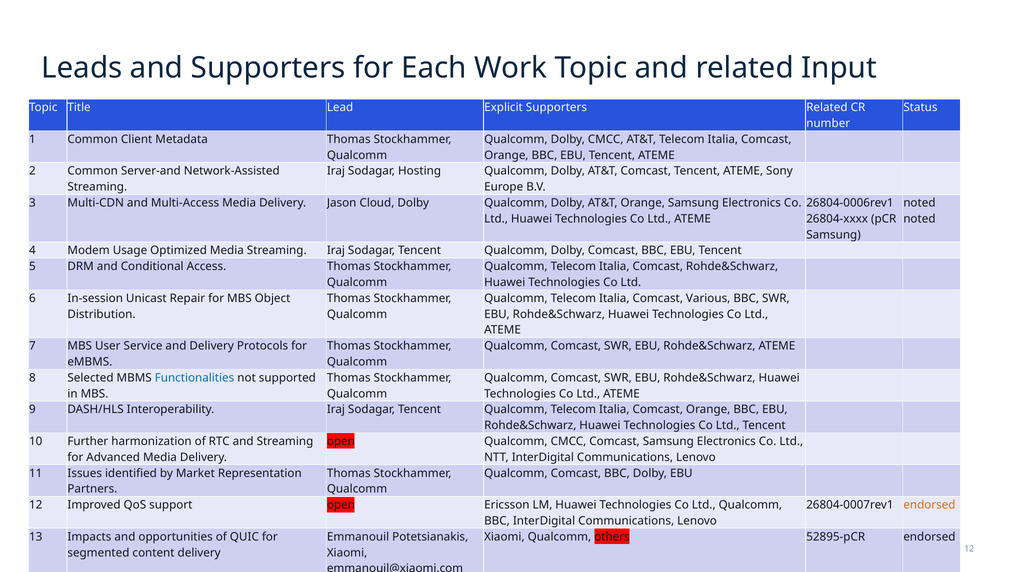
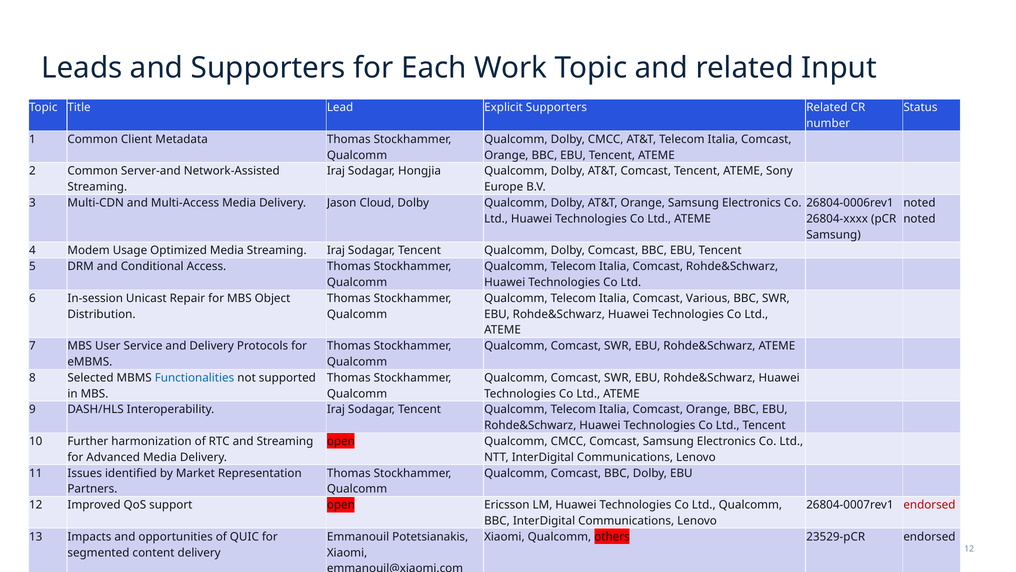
Hosting: Hosting -> Hongjia (420, 171)
endorsed colour: orange -> red (929, 505)
52895-pCR: 52895-pCR -> 23529-pCR (836, 536)
